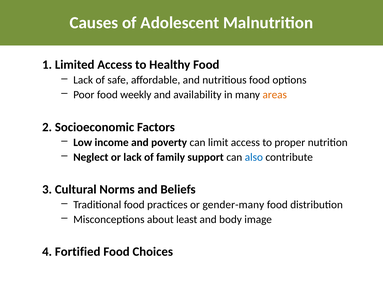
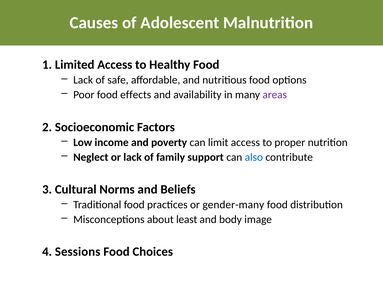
weekly: weekly -> effects (136, 95)
areas colour: orange -> purple (275, 95)
Fortified: Fortified -> Sessions (78, 252)
